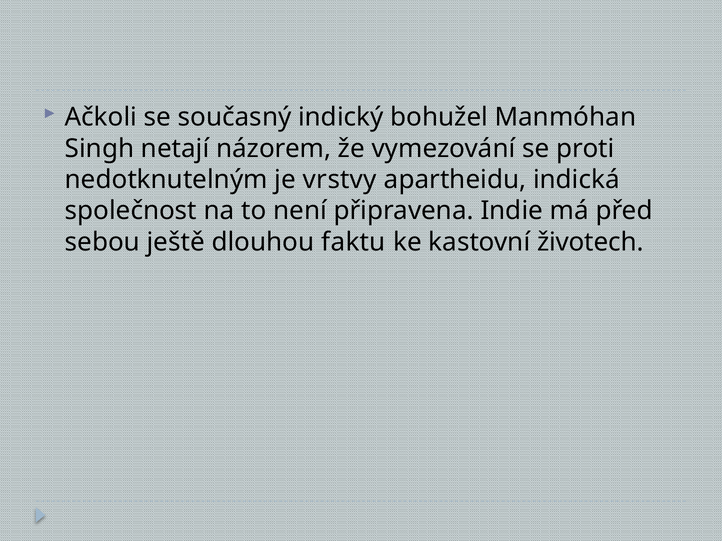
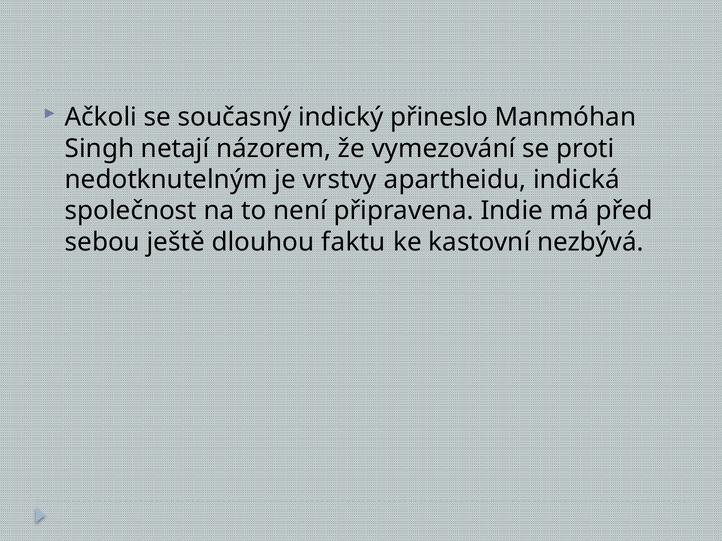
bohužel: bohužel -> přineslo (439, 117)
životech: životech -> nezbývá (590, 242)
